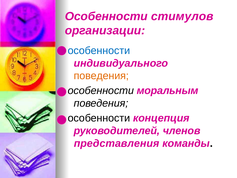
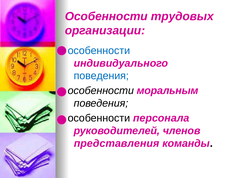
стимулов: стимулов -> трудовых (182, 16)
поведения colour: orange -> blue (101, 76)
концепция: концепция -> персонала (161, 118)
